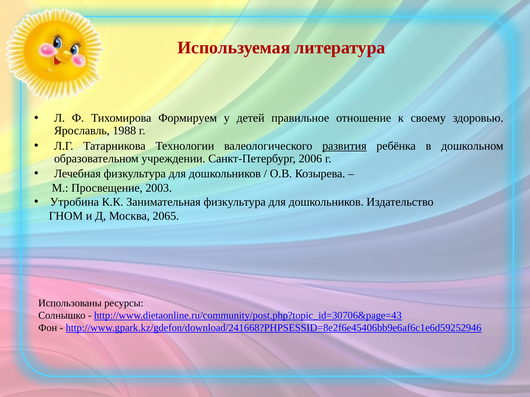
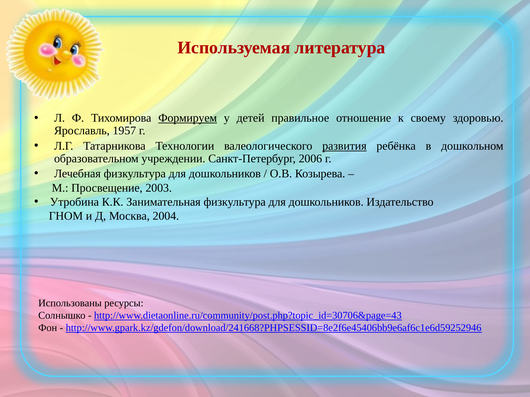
Формируем underline: none -> present (188, 118)
1988: 1988 -> 1957 (124, 131)
2065: 2065 -> 2004 (166, 216)
